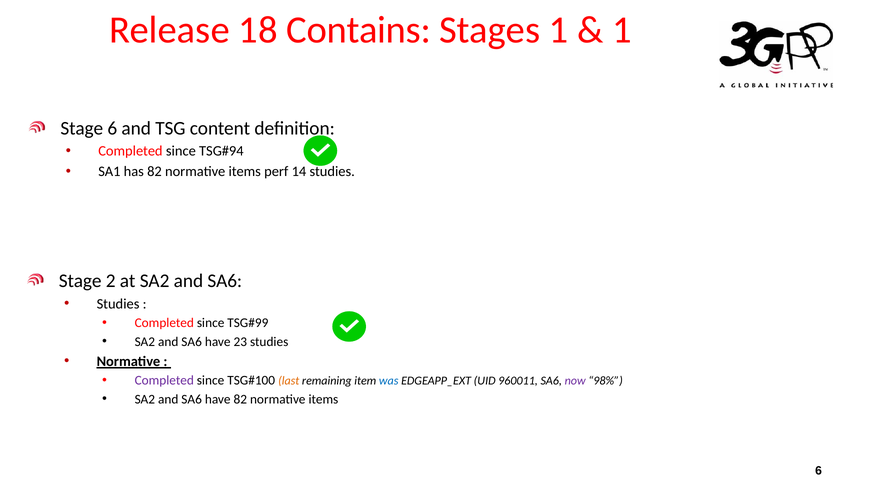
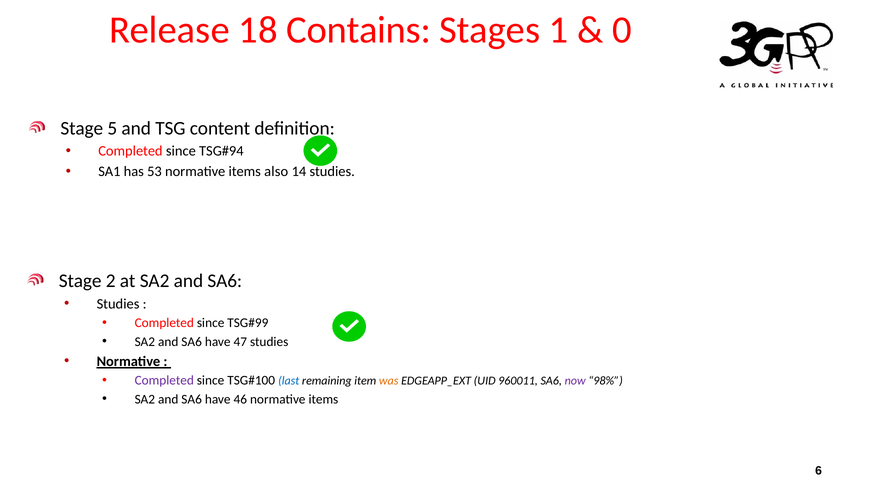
1: 1 -> 0 (622, 30)
Stage 6: 6 -> 5 (112, 128)
has 82: 82 -> 53 (154, 171)
perf: perf -> also (276, 171)
23: 23 -> 47 (240, 342)
last colour: orange -> blue (289, 381)
was colour: blue -> orange (389, 381)
have 82: 82 -> 46 (240, 399)
